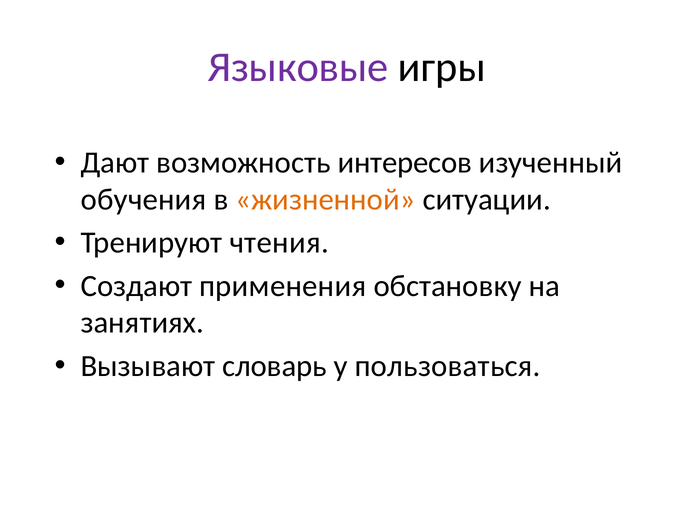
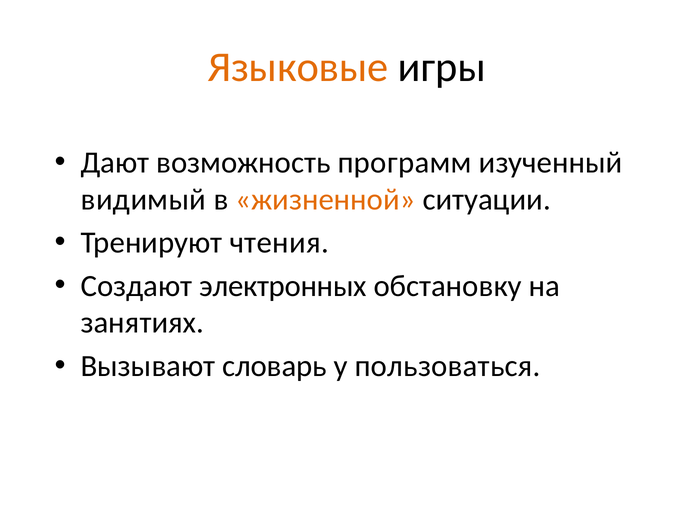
Языковые colour: purple -> orange (298, 67)
интересов: интересов -> программ (405, 163)
обучения: обучения -> видимый (144, 200)
применения: применения -> электронных (283, 286)
